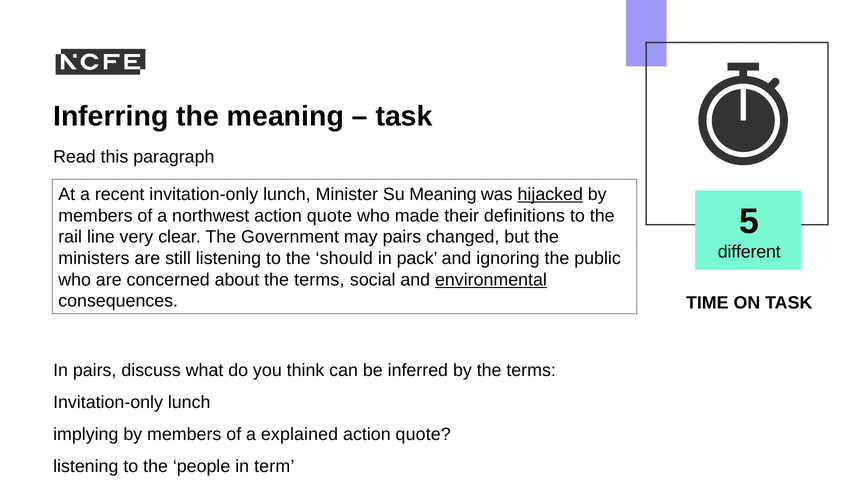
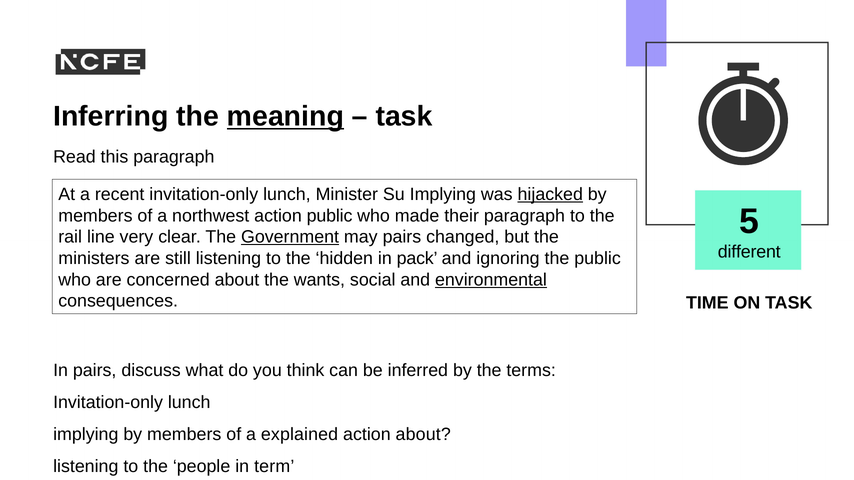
meaning underline: none -> present (285, 117)
Su Meaning: Meaning -> Implying (443, 195)
northwest action quote: quote -> public (330, 216)
their definitions: definitions -> paragraph (524, 216)
Government underline: none -> present (290, 237)
should: should -> hidden (344, 259)
about the terms: terms -> wants (319, 280)
quote: quote -> about (423, 435)
